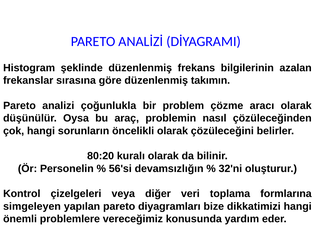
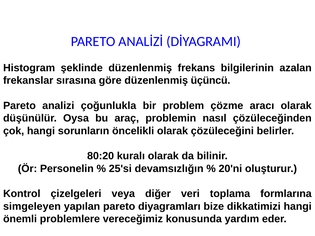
takımın: takımın -> üçüncü (211, 81)
56'si: 56'si -> 25'si (120, 169)
32'ni: 32'ni -> 20'ni (230, 169)
